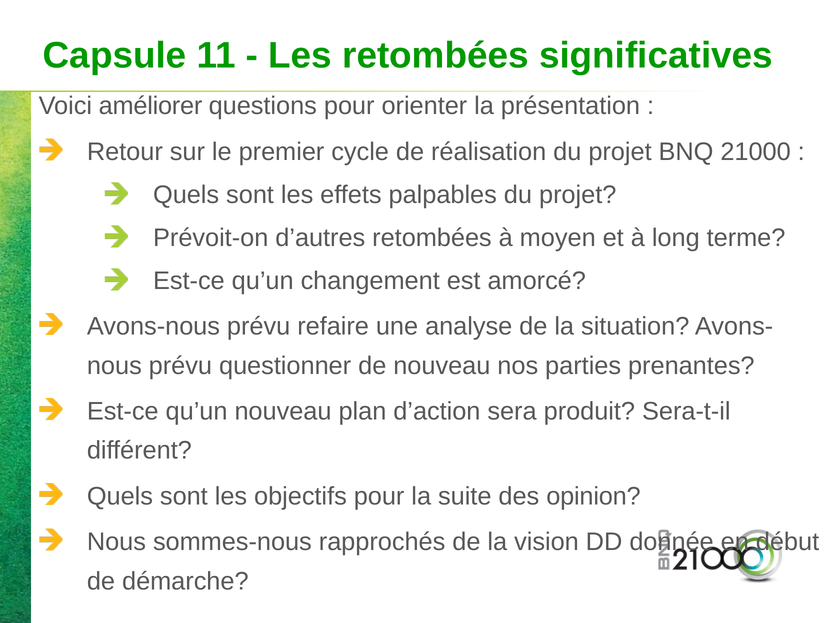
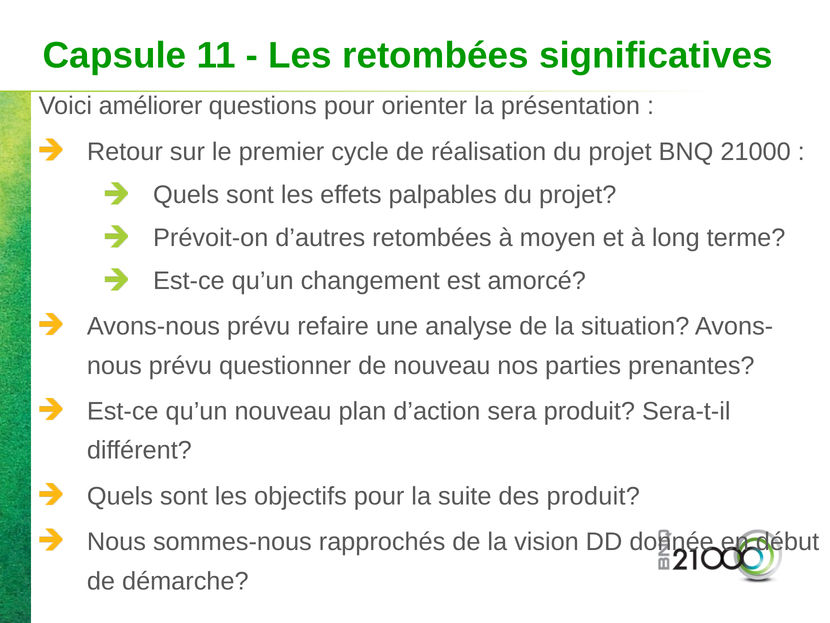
des opinion: opinion -> produit (593, 496)
